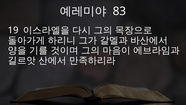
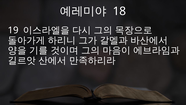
83: 83 -> 18 (119, 11)
